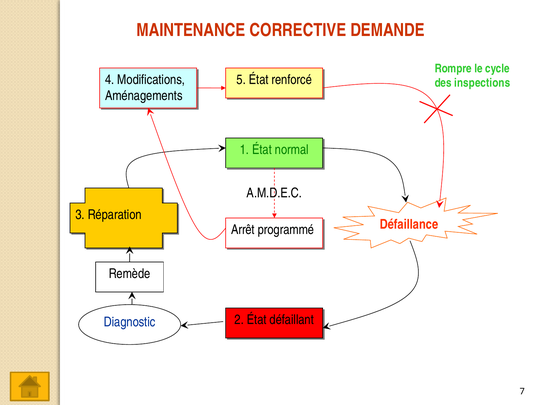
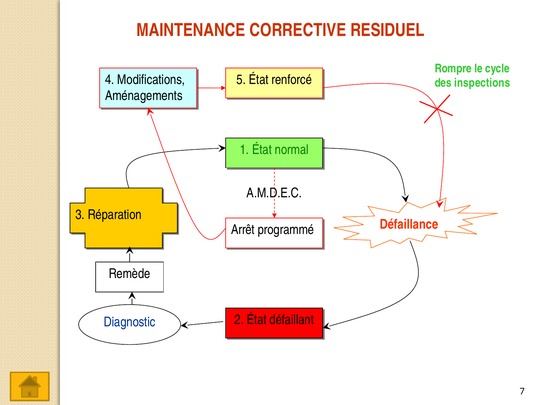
DEMANDE: DEMANDE -> RESIDUEL (388, 30)
